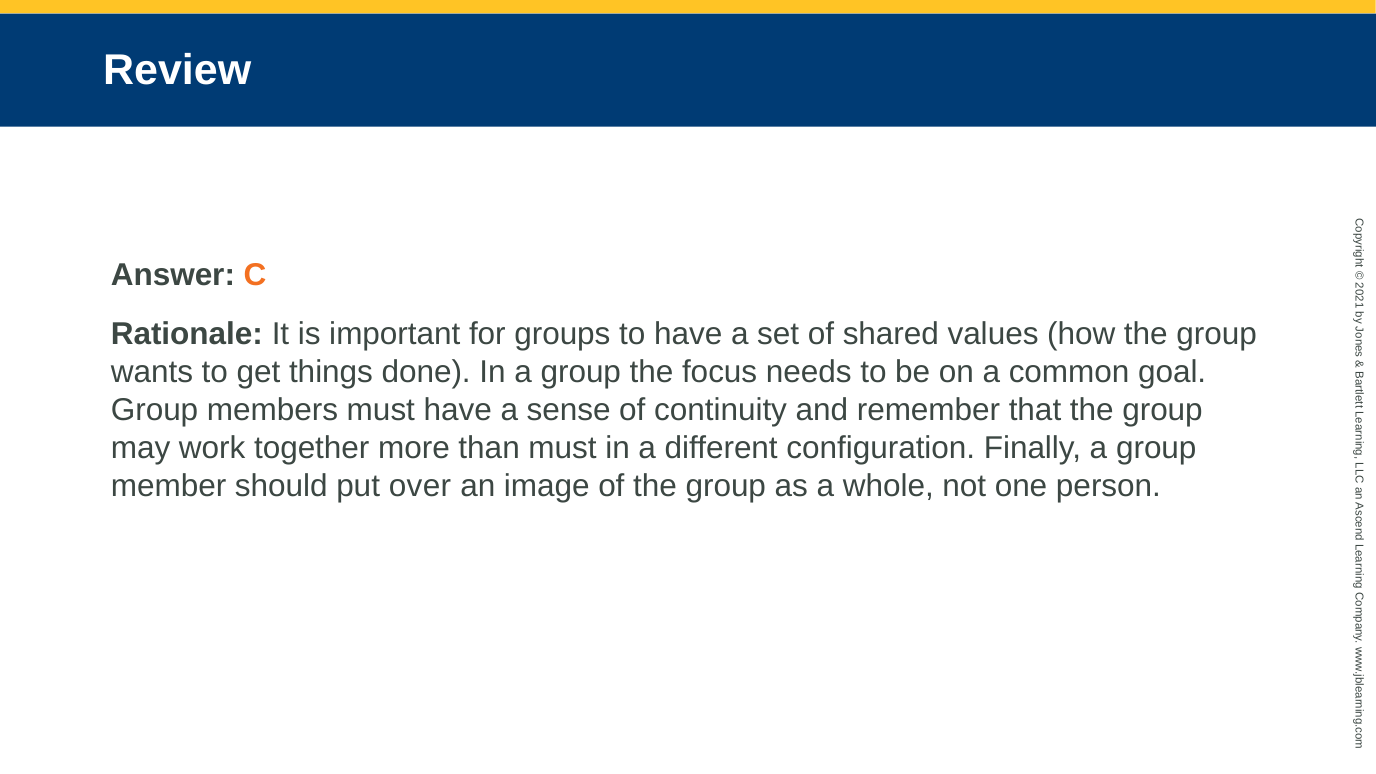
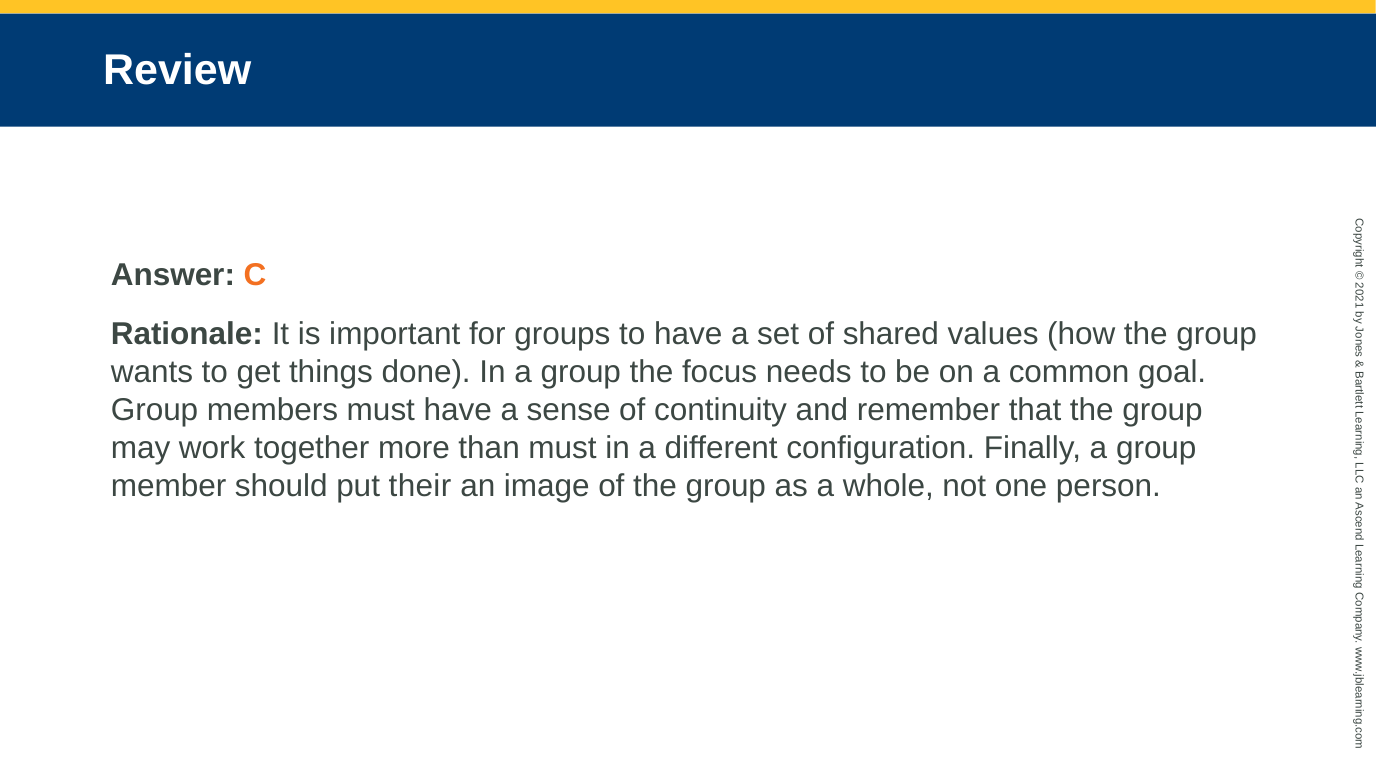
over: over -> their (420, 486)
